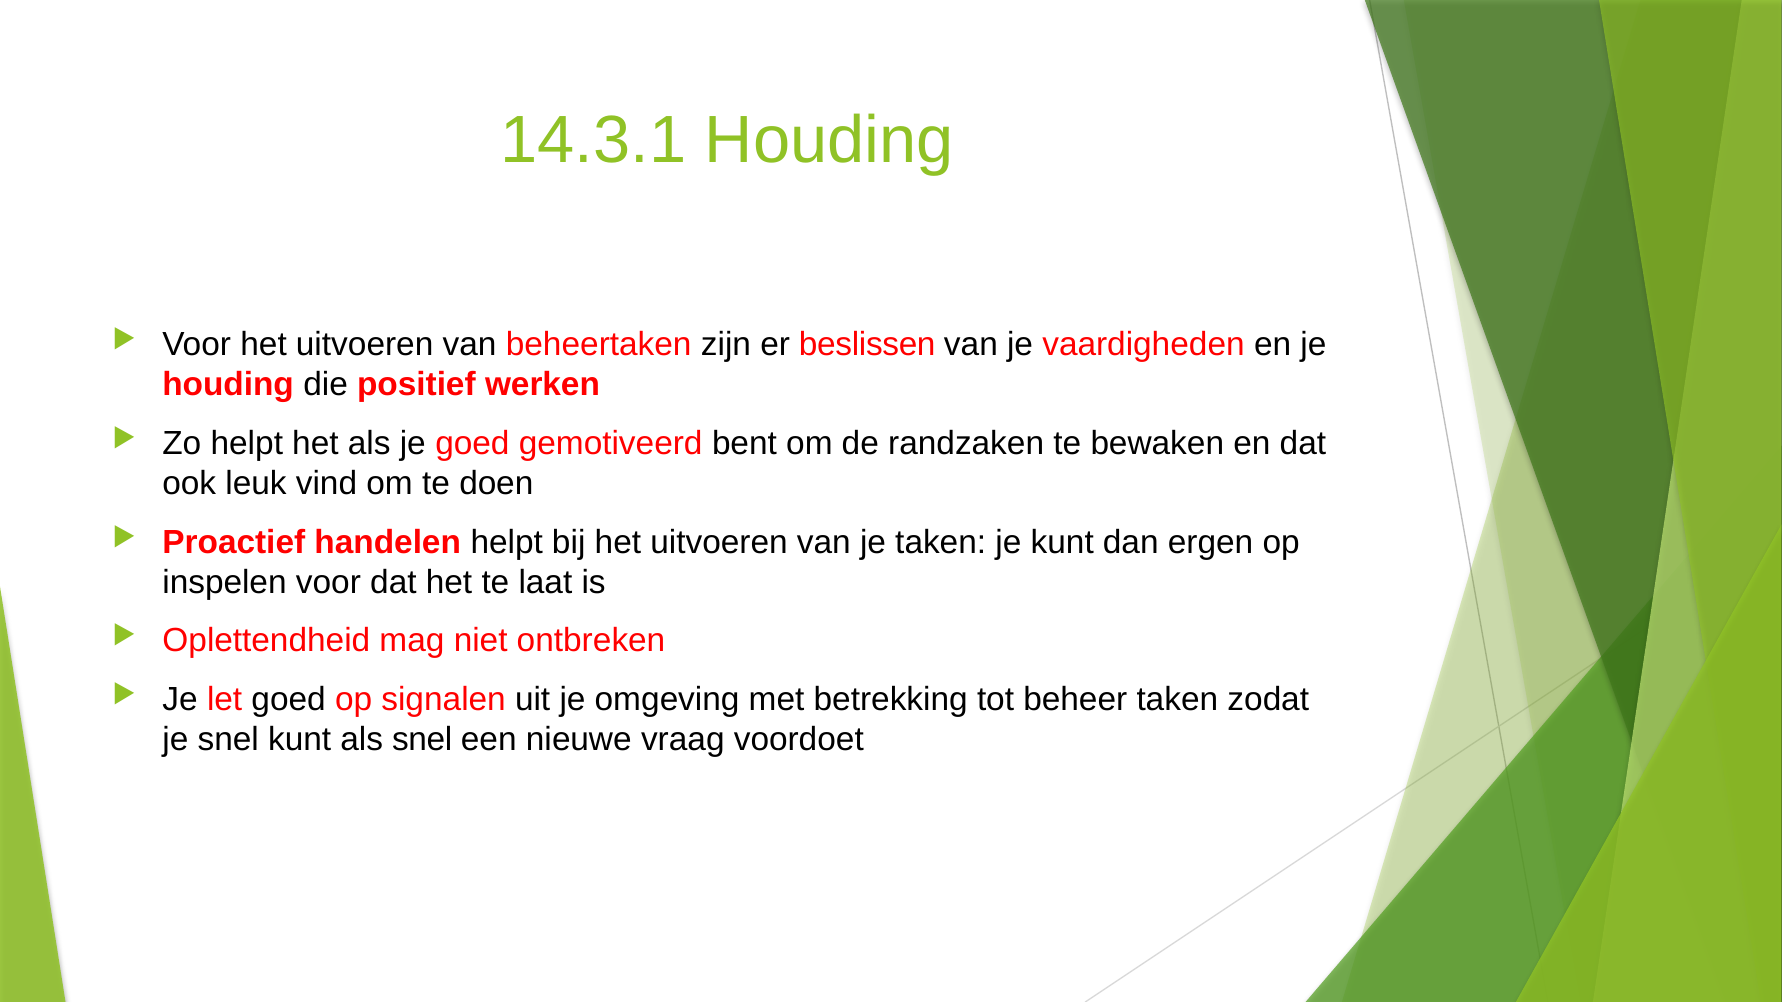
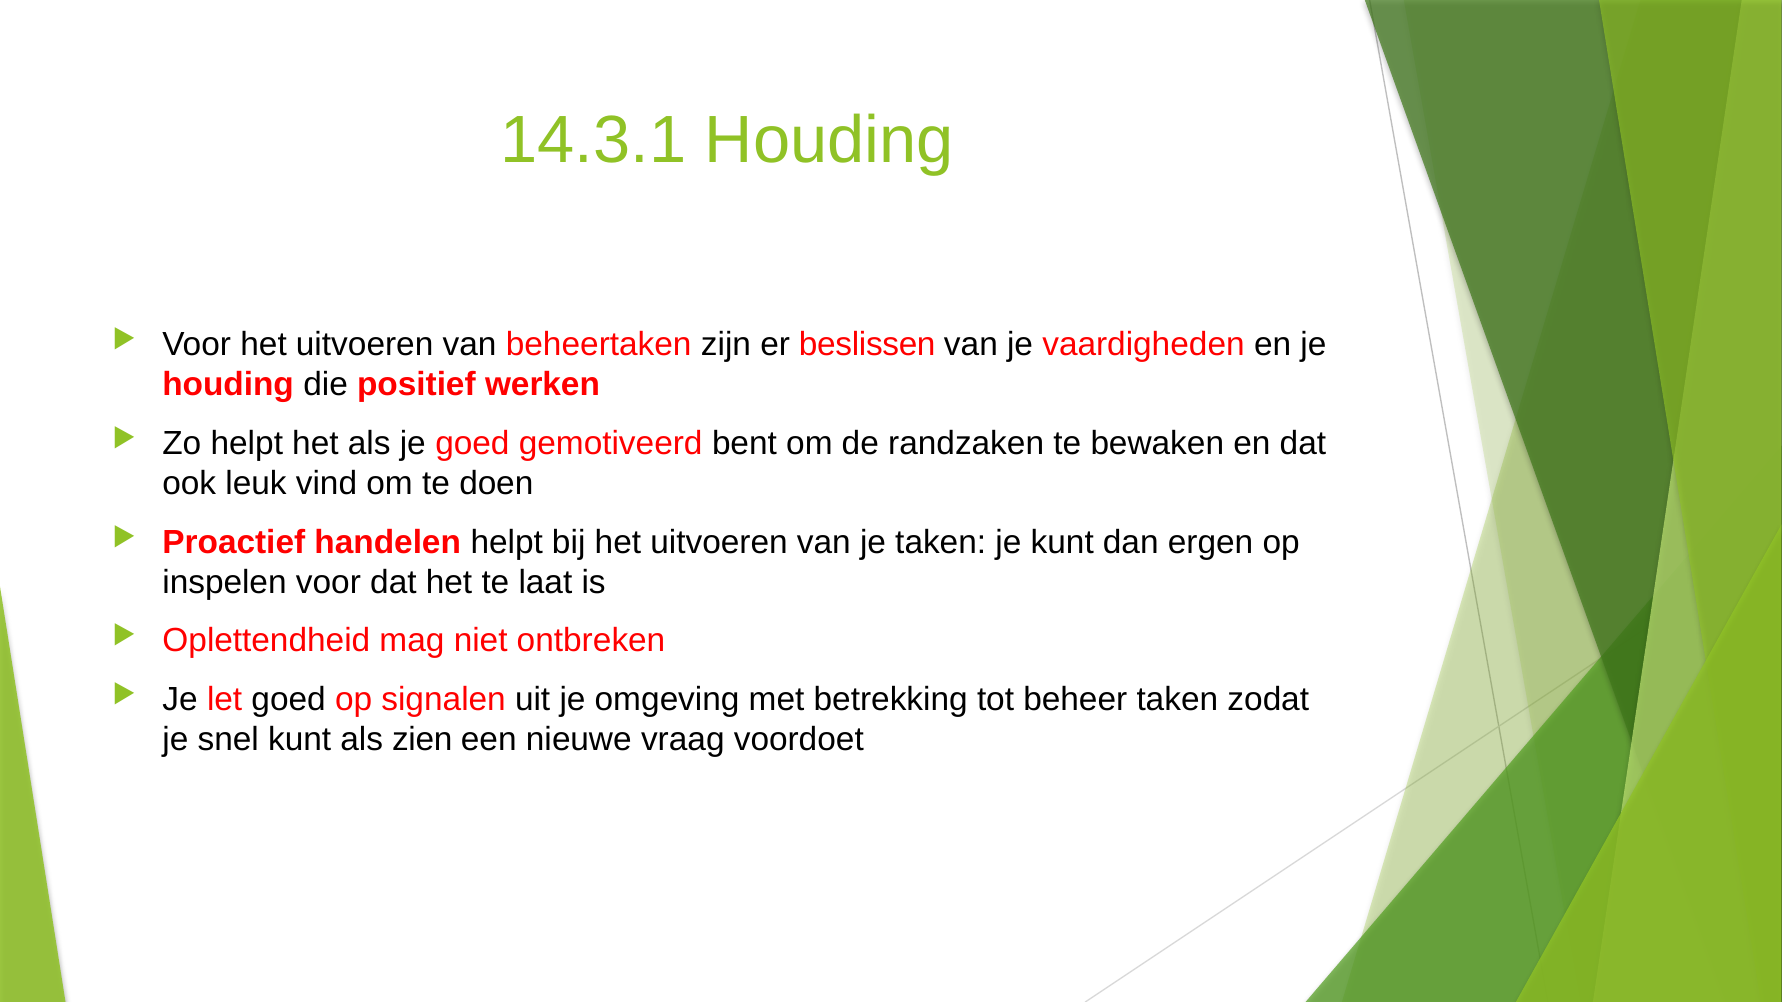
als snel: snel -> zien (422, 740)
